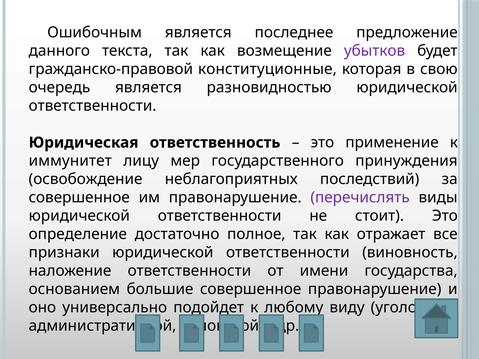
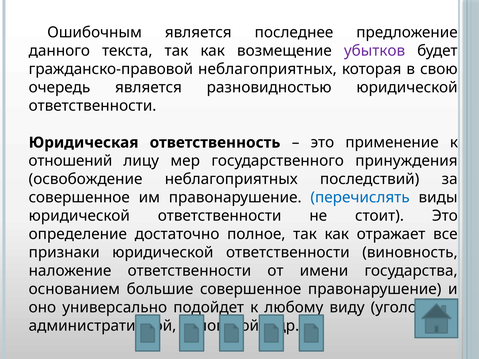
гражданско-правовой конституционные: конституционные -> неблагоприятных (267, 69)
иммунитет: иммунитет -> отношений (70, 161)
перечислять colour: purple -> blue (360, 198)
